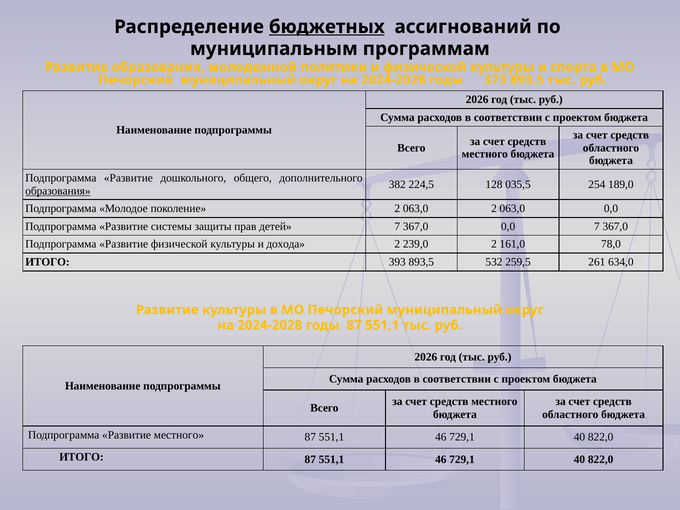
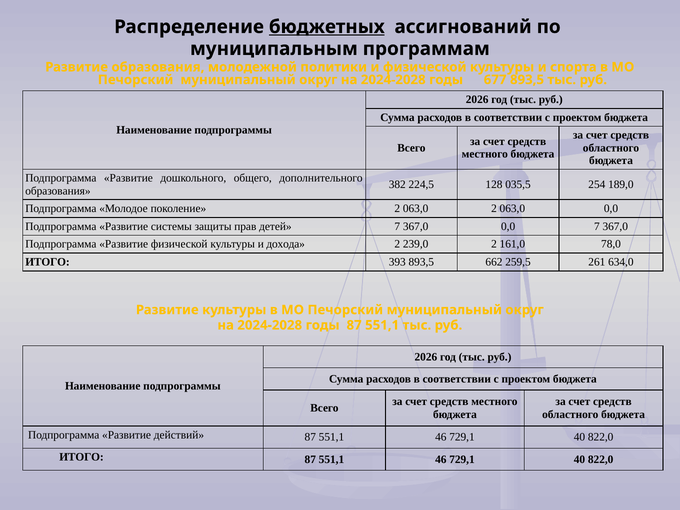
373: 373 -> 677 (495, 80)
образования underline: present -> none (58, 191)
532: 532 -> 662 (494, 262)
Развитие местного: местного -> действий (179, 435)
